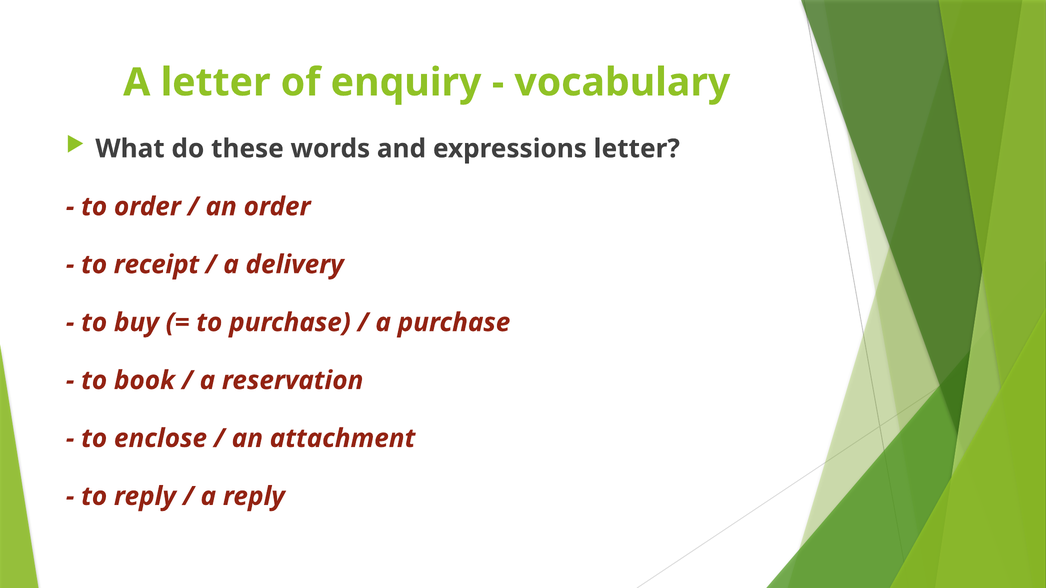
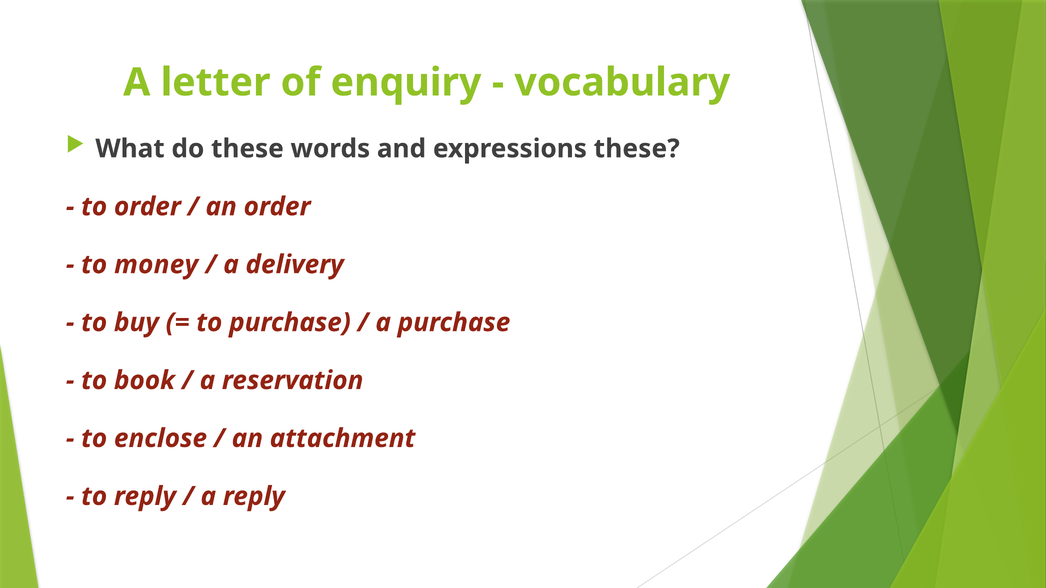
expressions letter: letter -> these (637, 149)
receipt: receipt -> money (156, 265)
